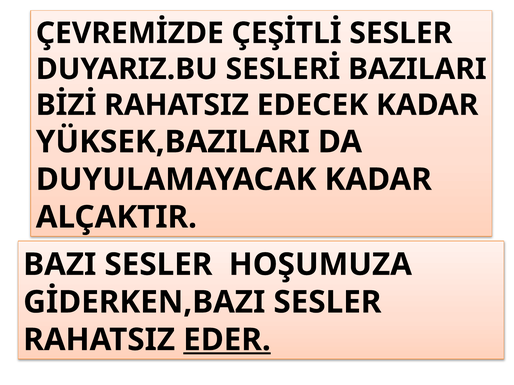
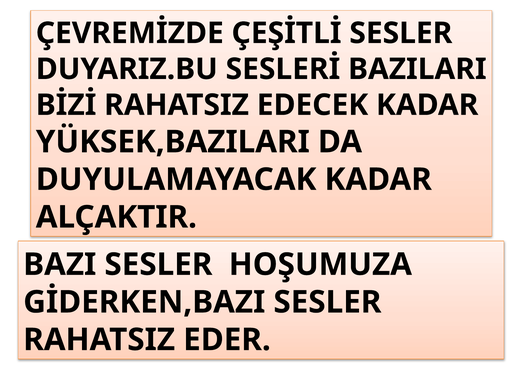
EDER underline: present -> none (227, 340)
